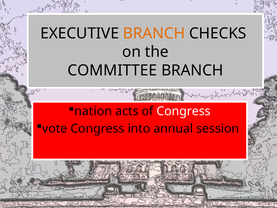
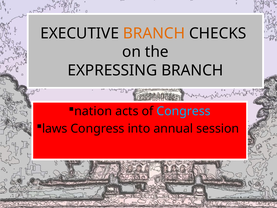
COMMITTEE: COMMITTEE -> EXPRESSING (112, 70)
Congress colour: white -> light blue (184, 111)
vote: vote -> laws (55, 128)
